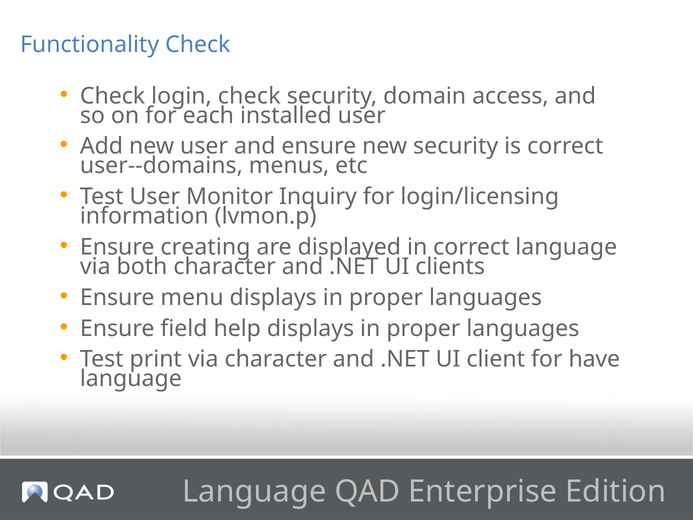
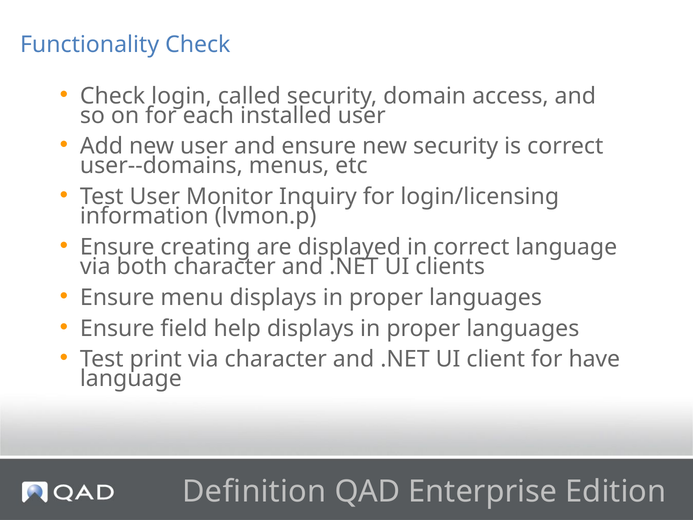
login check: check -> called (249, 96)
Language: Language -> Definition (254, 491)
